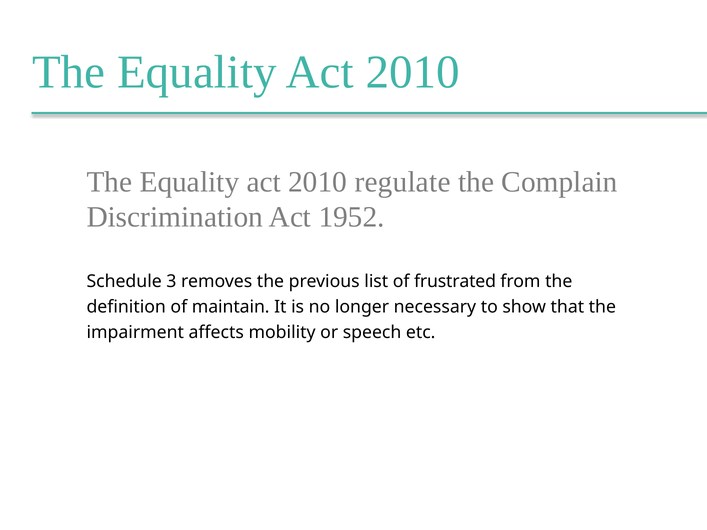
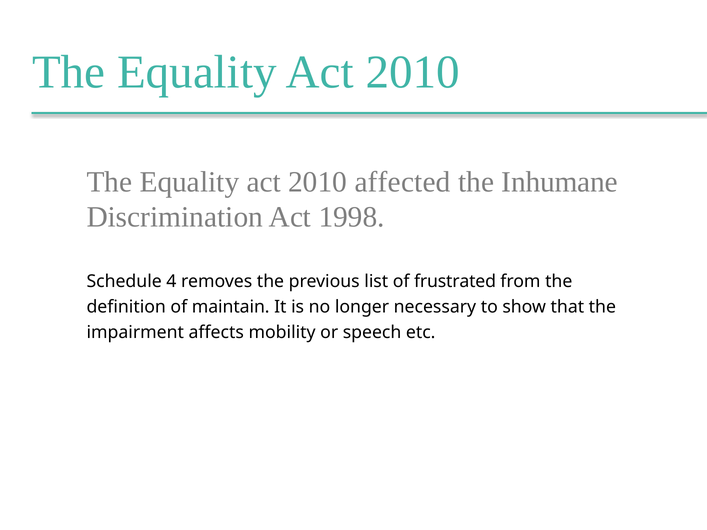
regulate: regulate -> affected (403, 182)
Complain: Complain -> Inhumane (560, 182)
1952: 1952 -> 1998 (352, 217)
3: 3 -> 4 (171, 282)
